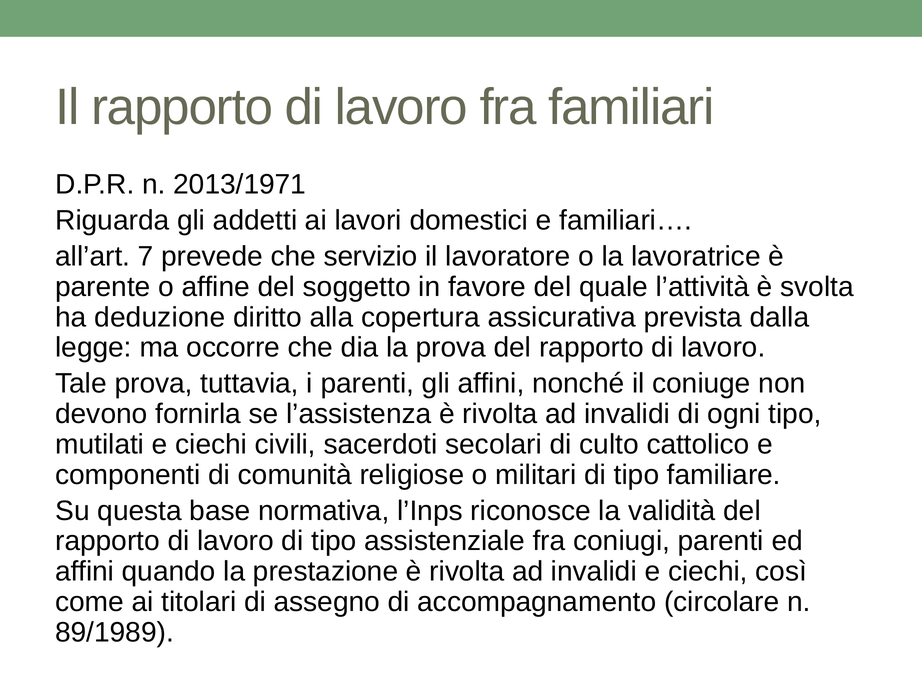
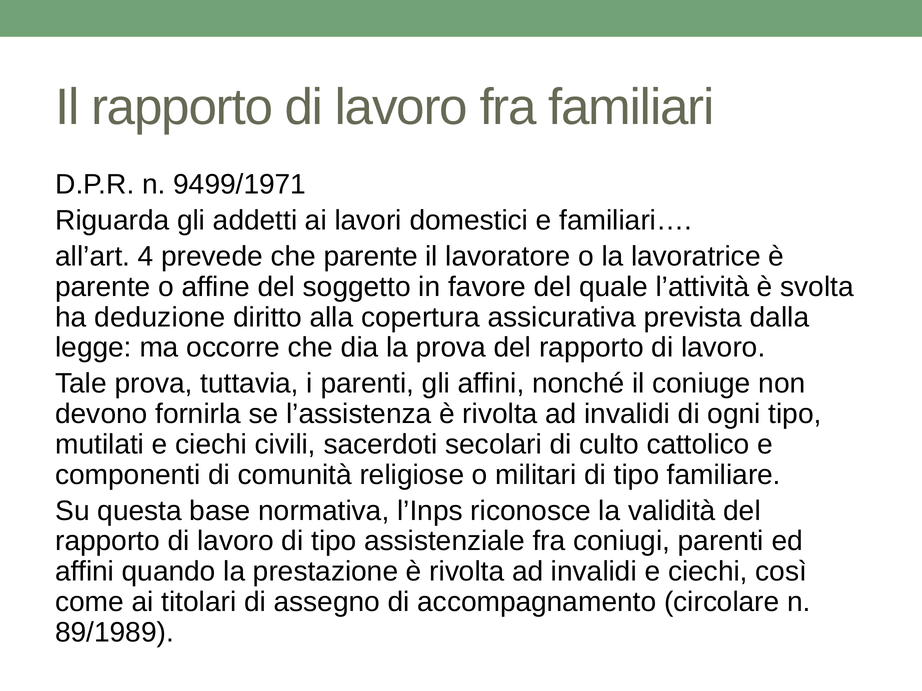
2013/1971: 2013/1971 -> 9499/1971 (240, 185)
7: 7 -> 4 (146, 257)
che servizio: servizio -> parente (371, 257)
